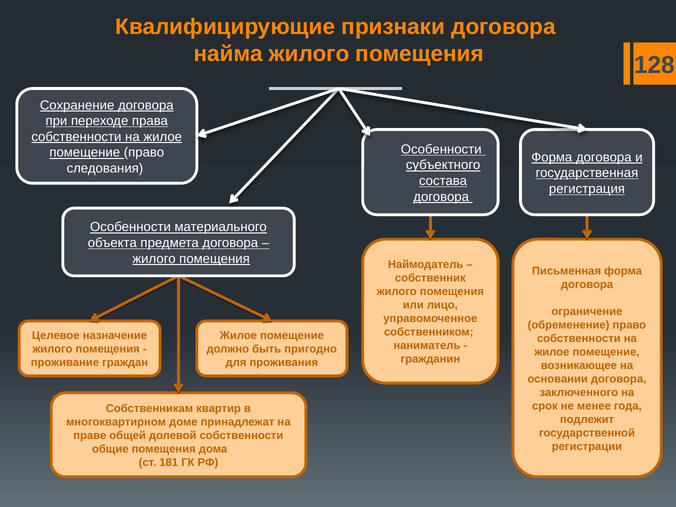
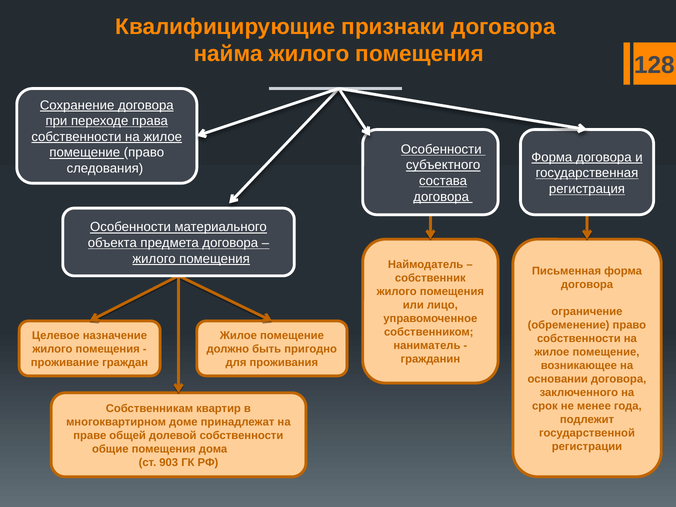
181: 181 -> 903 (169, 463)
